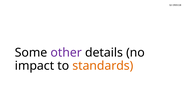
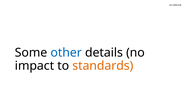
other colour: purple -> blue (66, 53)
